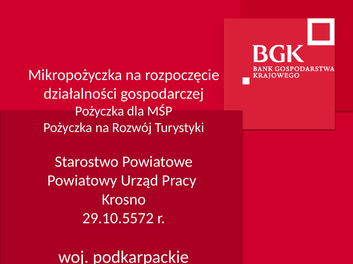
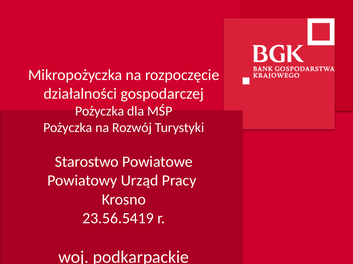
29.10.5572: 29.10.5572 -> 23.56.5419 (118, 219)
